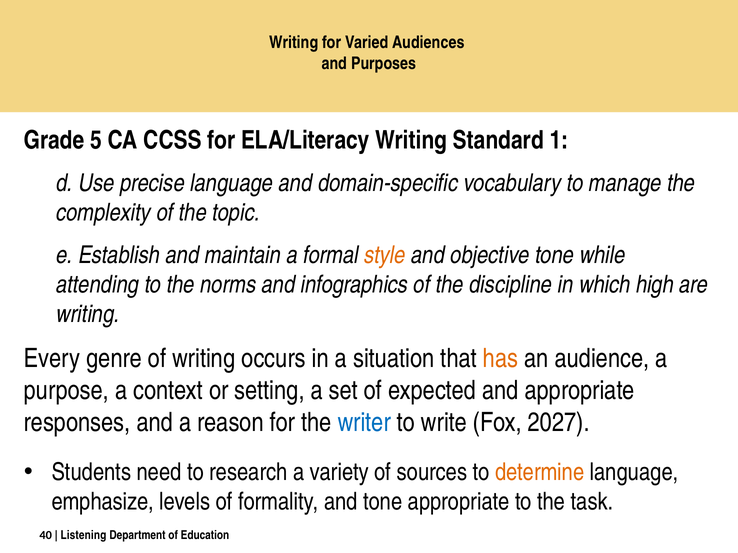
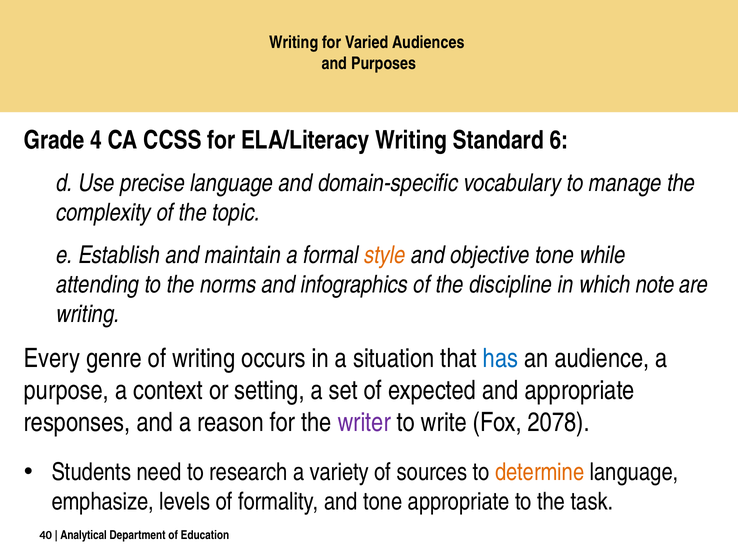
5: 5 -> 4 (96, 140)
1: 1 -> 6 (559, 140)
high: high -> note (655, 285)
has colour: orange -> blue (501, 359)
writer colour: blue -> purple (364, 423)
2027: 2027 -> 2078 (559, 423)
Listening: Listening -> Analytical (84, 535)
